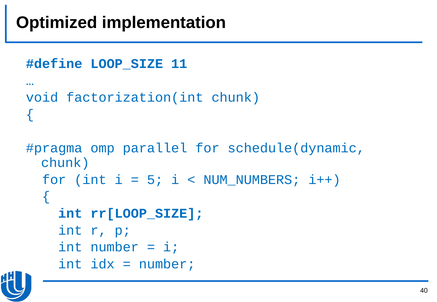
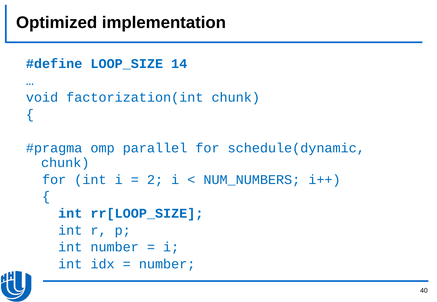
11: 11 -> 14 (179, 64)
5: 5 -> 2 (155, 180)
